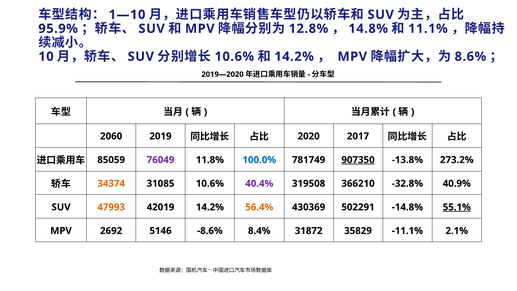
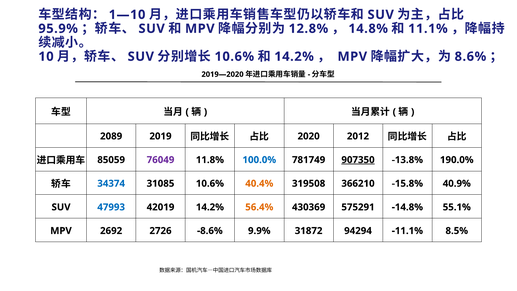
2060: 2060 -> 2089 (111, 136)
2017: 2017 -> 2012 (358, 136)
273.2%: 273.2% -> 190.0% (457, 160)
34374 colour: orange -> blue (111, 183)
40.4% colour: purple -> orange (259, 183)
-32.8%: -32.8% -> -15.8% (407, 183)
47993 colour: orange -> blue (111, 207)
502291: 502291 -> 575291 (358, 207)
55.1% underline: present -> none (457, 207)
5146: 5146 -> 2726 (161, 231)
8.4%: 8.4% -> 9.9% (259, 231)
35829: 35829 -> 94294 (358, 231)
2.1%: 2.1% -> 8.5% (457, 231)
